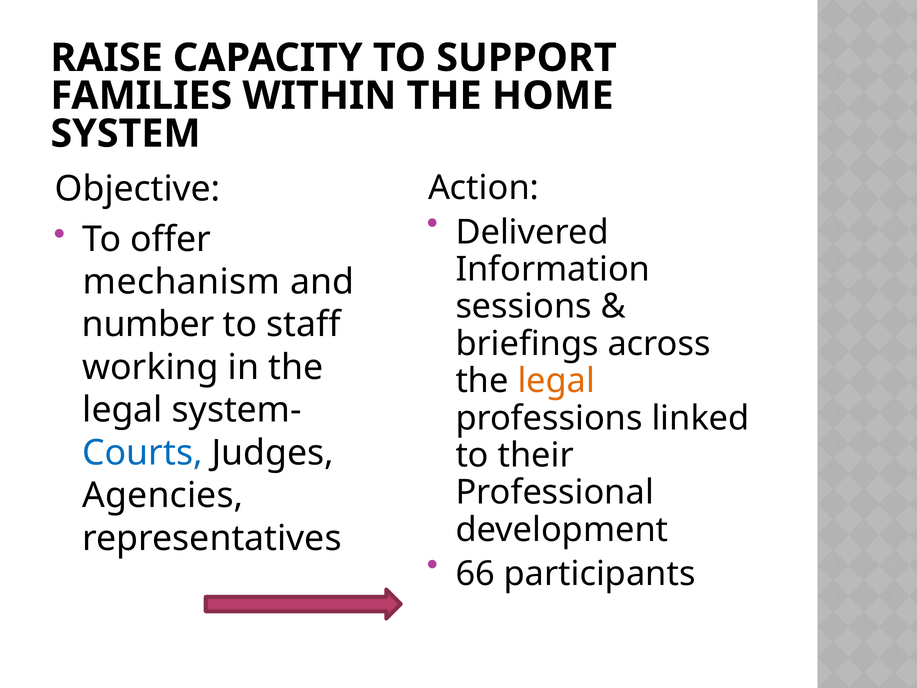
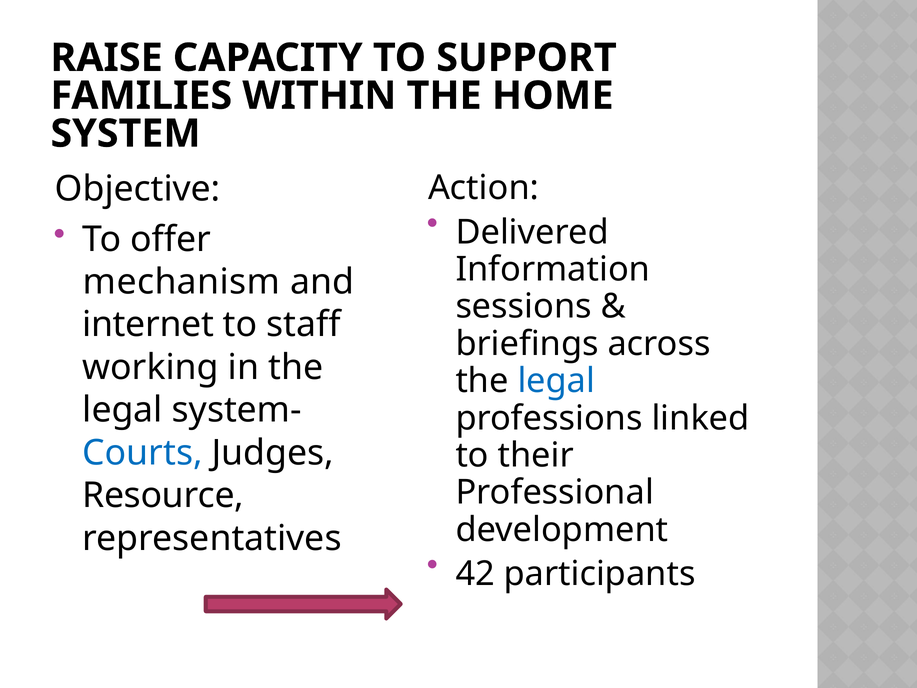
number: number -> internet (148, 325)
legal colour: orange -> blue (556, 381)
Agencies: Agencies -> Resource (163, 495)
66: 66 -> 42 (475, 574)
